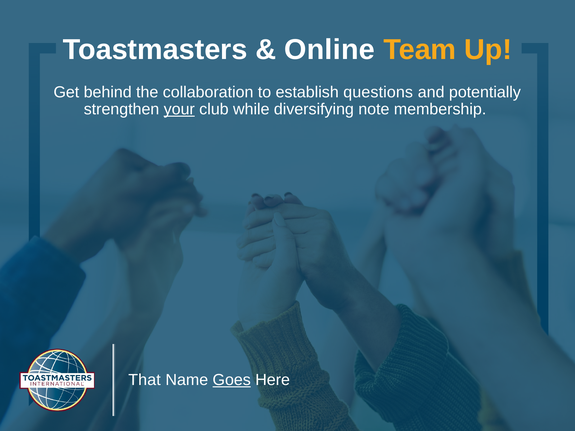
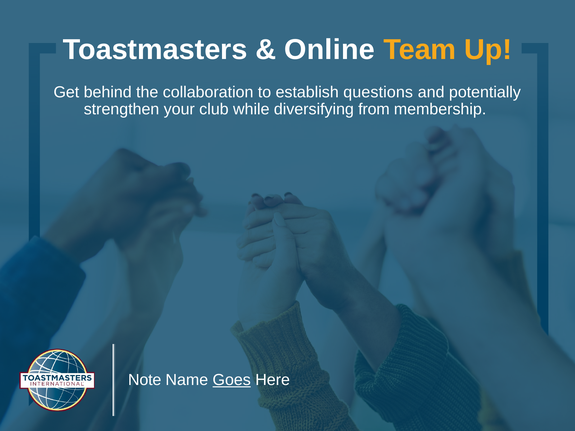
your underline: present -> none (179, 109)
note: note -> from (374, 109)
That: That -> Note (145, 380)
